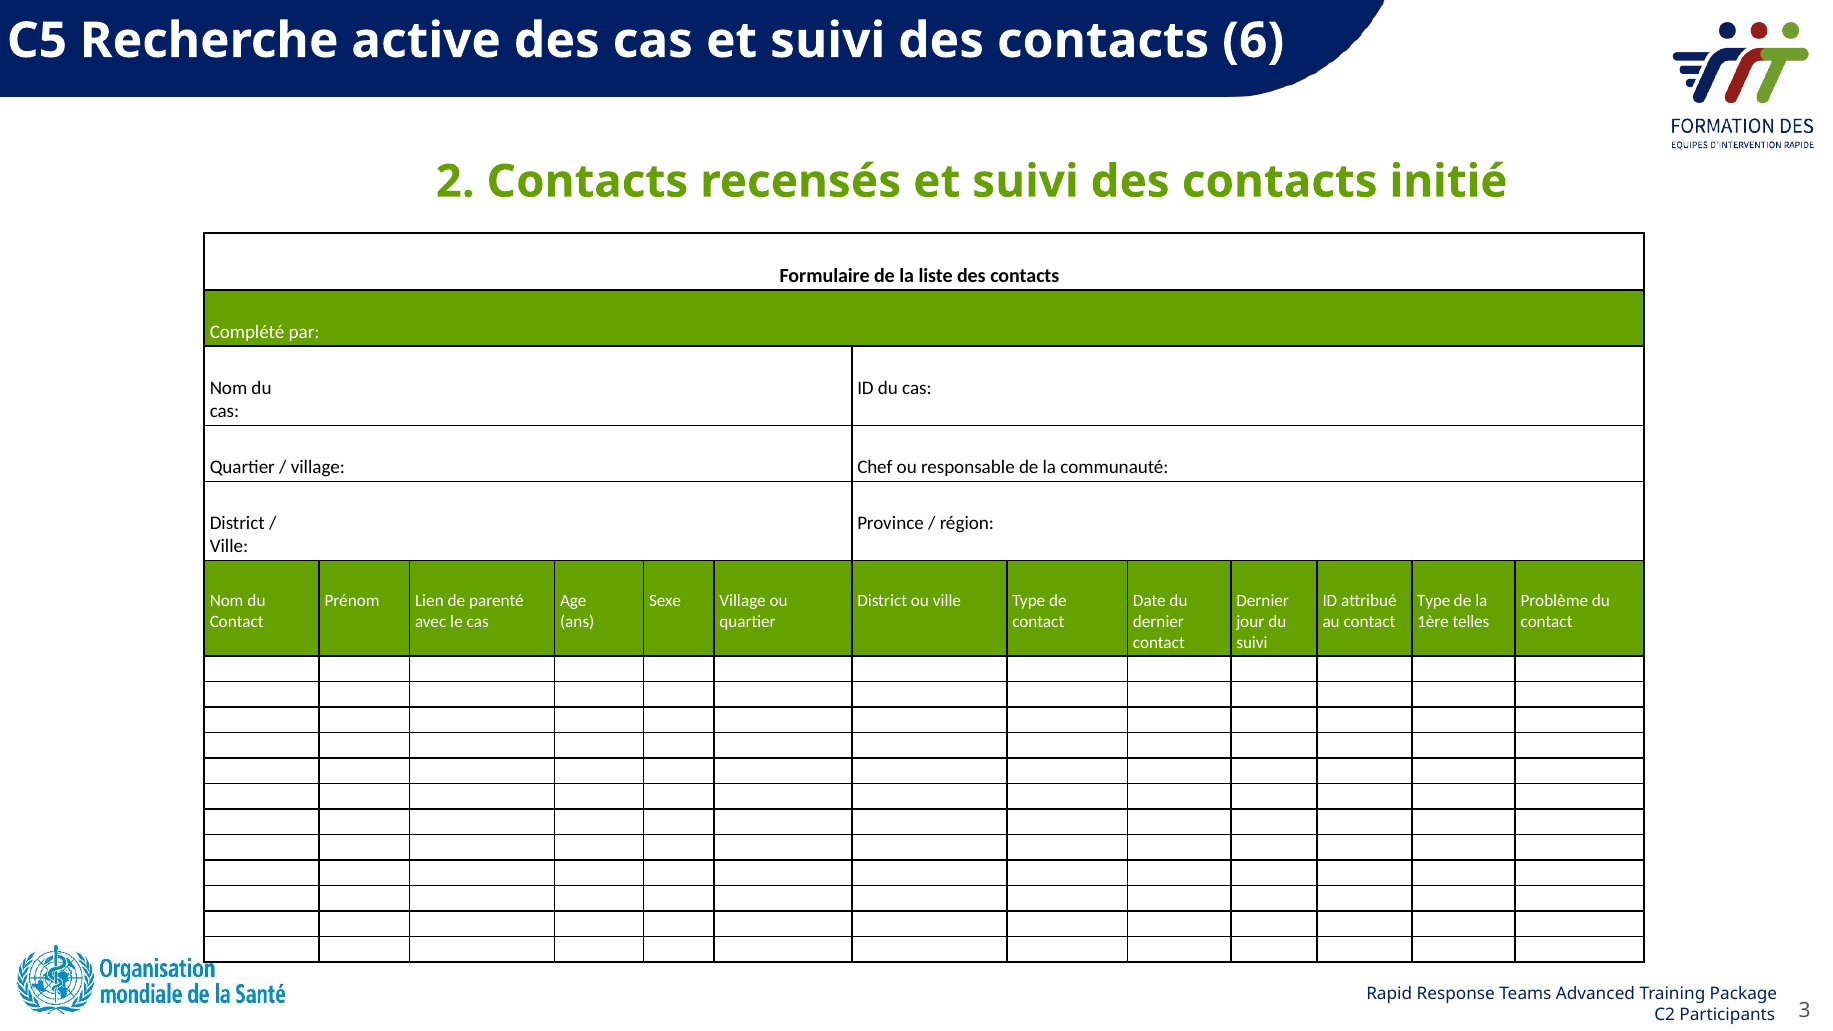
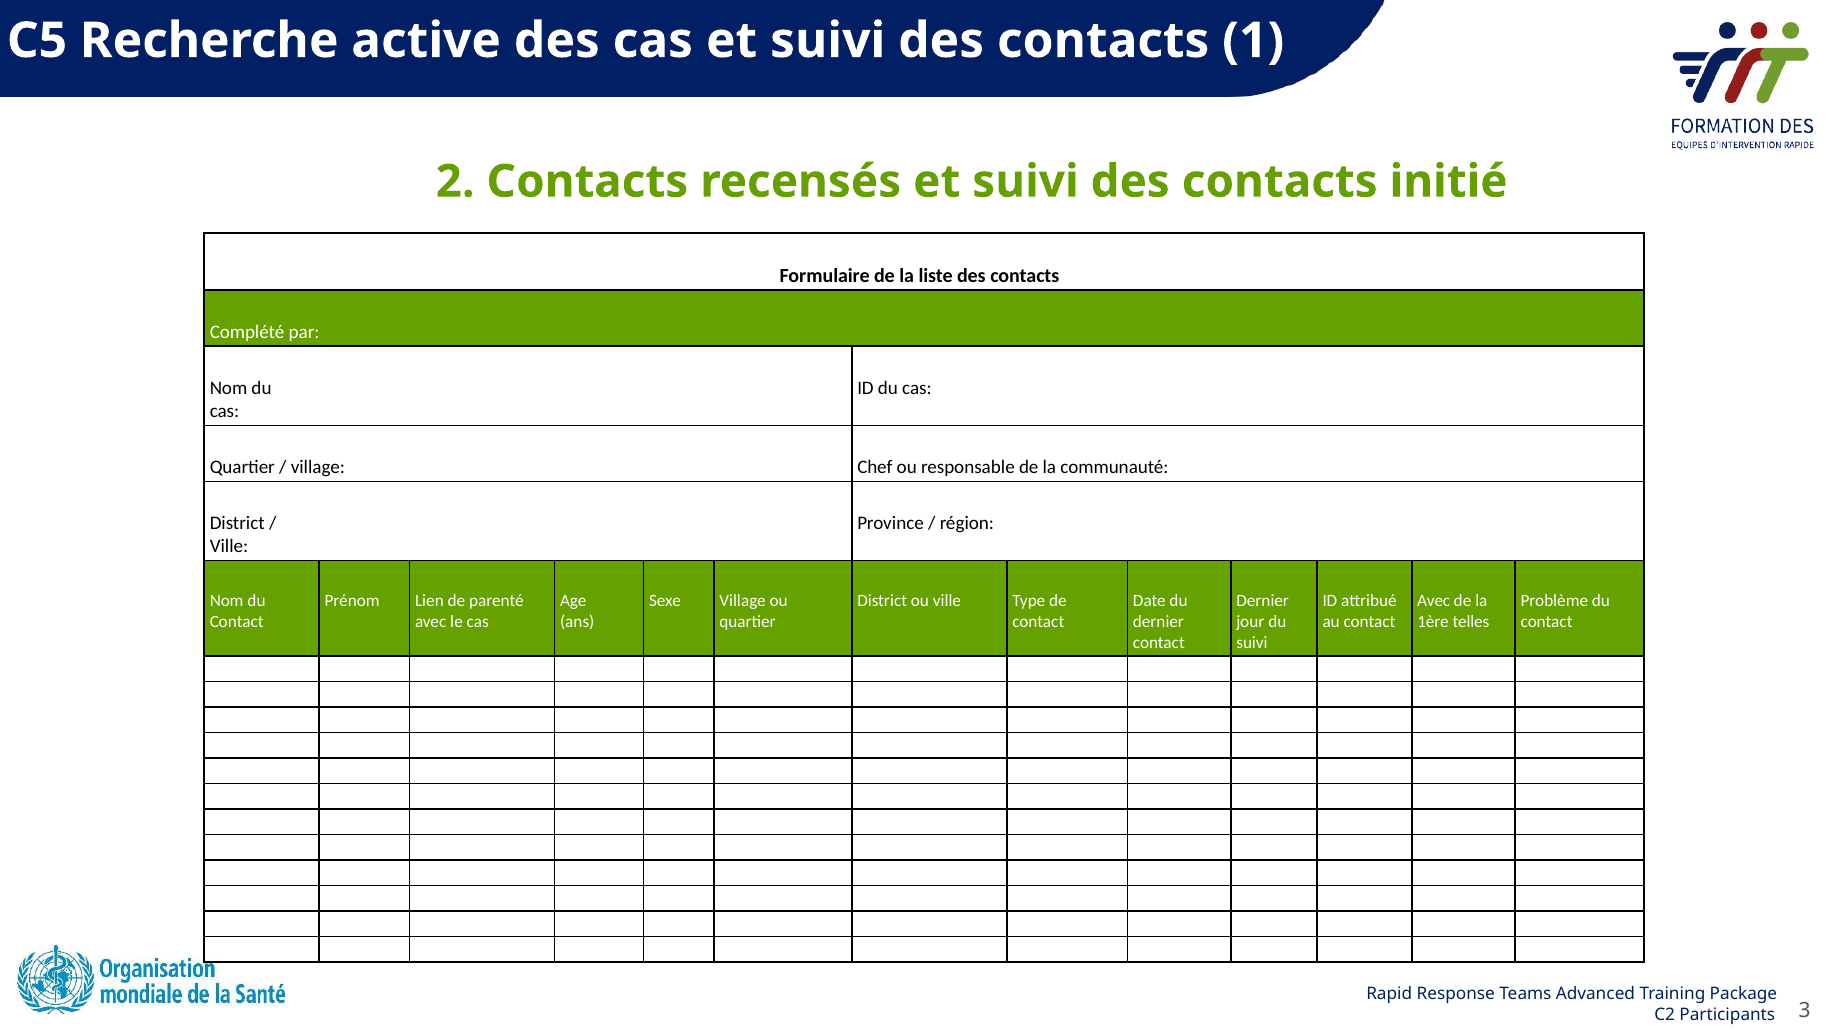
6: 6 -> 1 (1253, 41)
Type: Type -> Avec (1434, 601)
